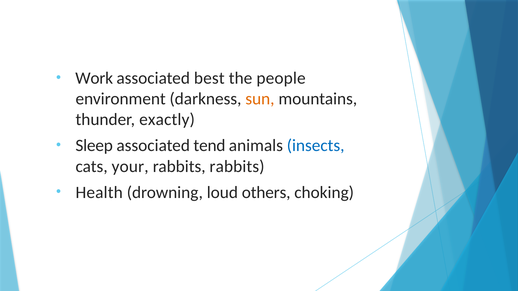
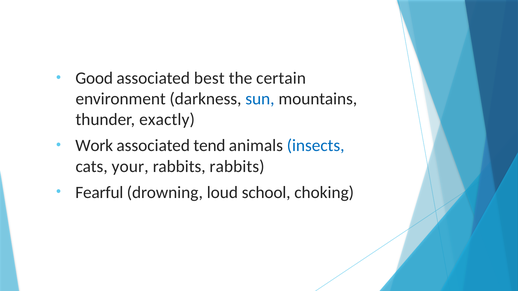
Work: Work -> Good (94, 78)
people: people -> certain (281, 78)
sun colour: orange -> blue (260, 99)
Sleep: Sleep -> Work (94, 146)
Health: Health -> Fearful (99, 193)
others: others -> school (266, 193)
